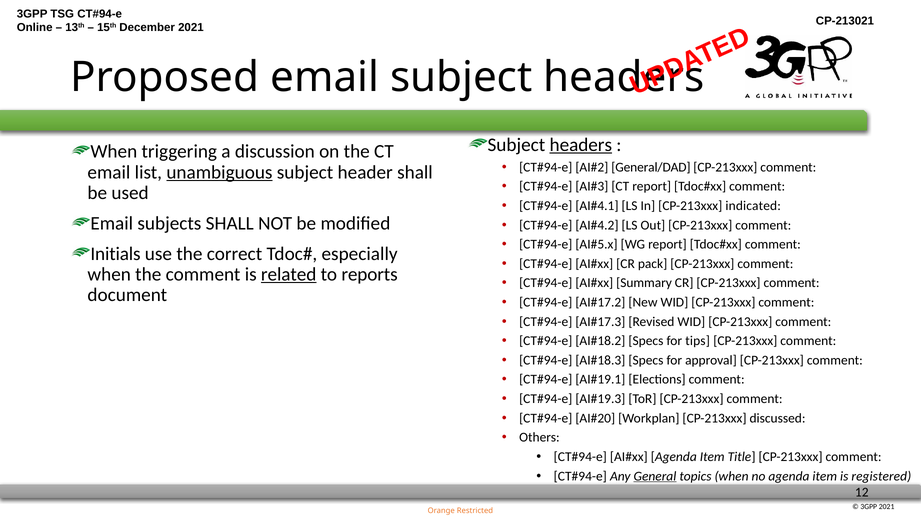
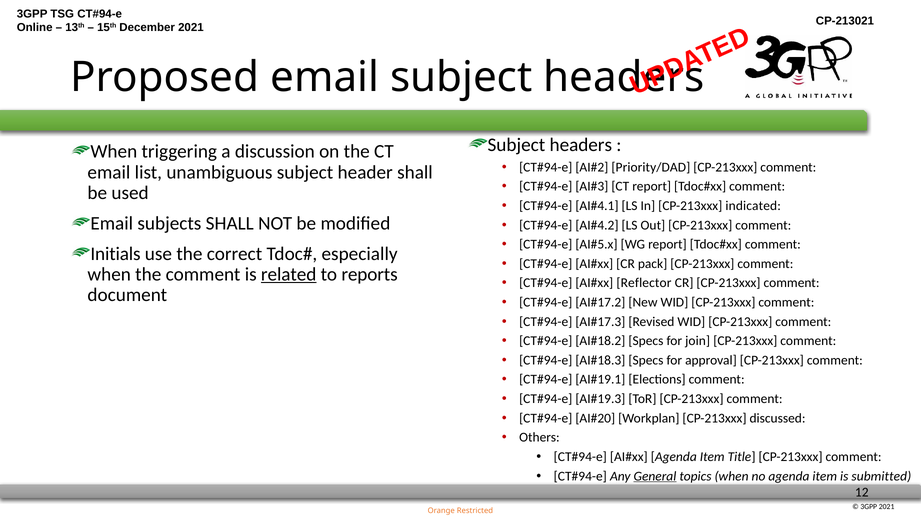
headers underline: present -> none (581, 145)
General/DAD: General/DAD -> Priority/DAD (651, 167)
unambiguous underline: present -> none (219, 172)
Summary: Summary -> Reflector (644, 283)
tips: tips -> join (698, 341)
registered: registered -> submitted (881, 476)
